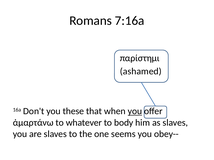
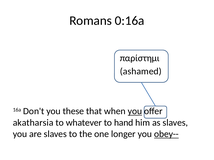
7:16a: 7:16a -> 0:16a (130, 21)
ἁμαρτάνω: ἁμαρτάνω -> akatharsia (33, 123)
body: body -> hand (124, 123)
seems: seems -> longer (123, 134)
obey-- underline: none -> present (166, 134)
